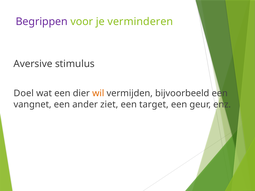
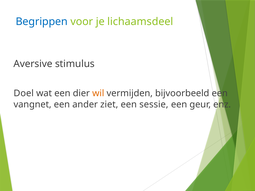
Begrippen colour: purple -> blue (42, 22)
verminderen: verminderen -> lichaamsdeel (140, 22)
target: target -> sessie (154, 105)
